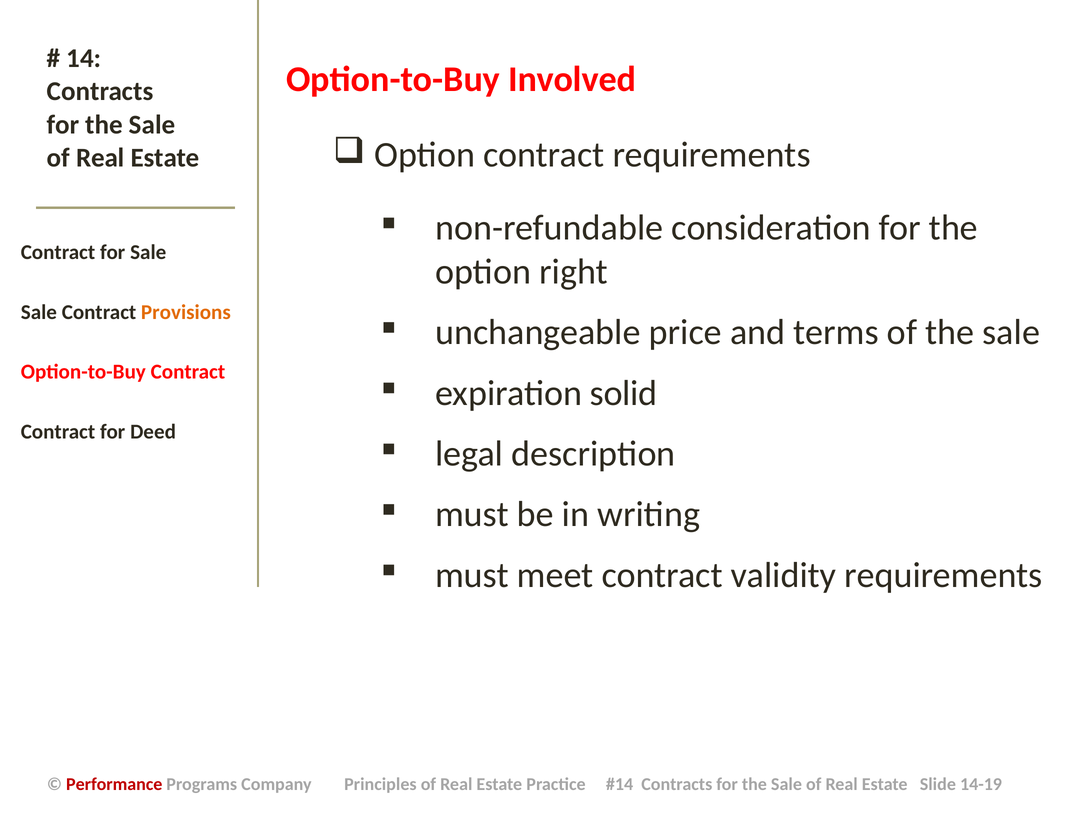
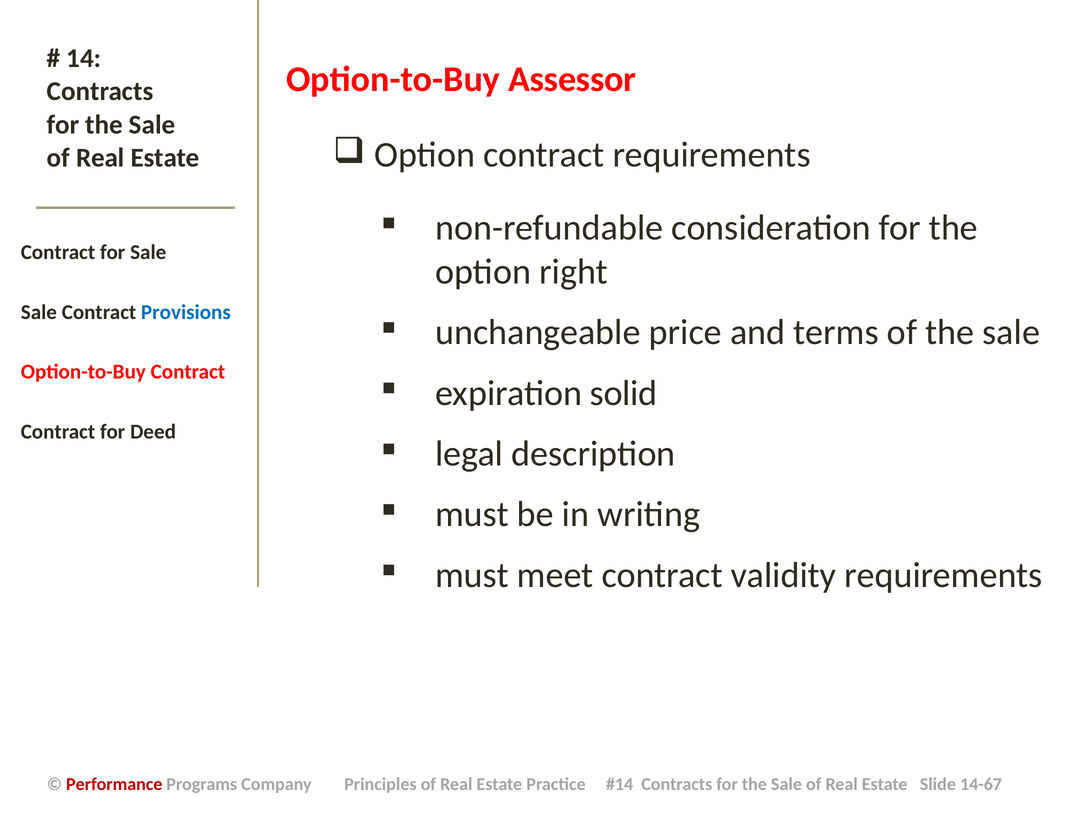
Involved: Involved -> Assessor (572, 79)
Provisions colour: orange -> blue (186, 312)
14-19: 14-19 -> 14-67 (981, 784)
